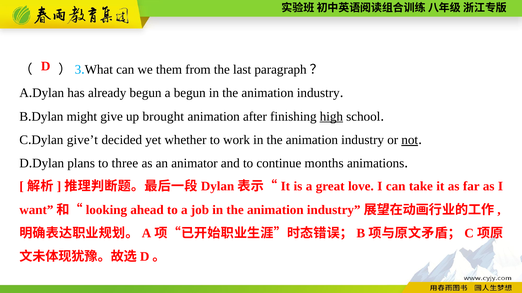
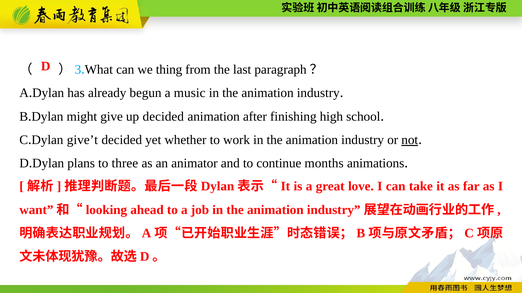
them: them -> thing (169, 70)
a begun: begun -> music (190, 93)
up brought: brought -> decided (163, 117)
high underline: present -> none (331, 117)
